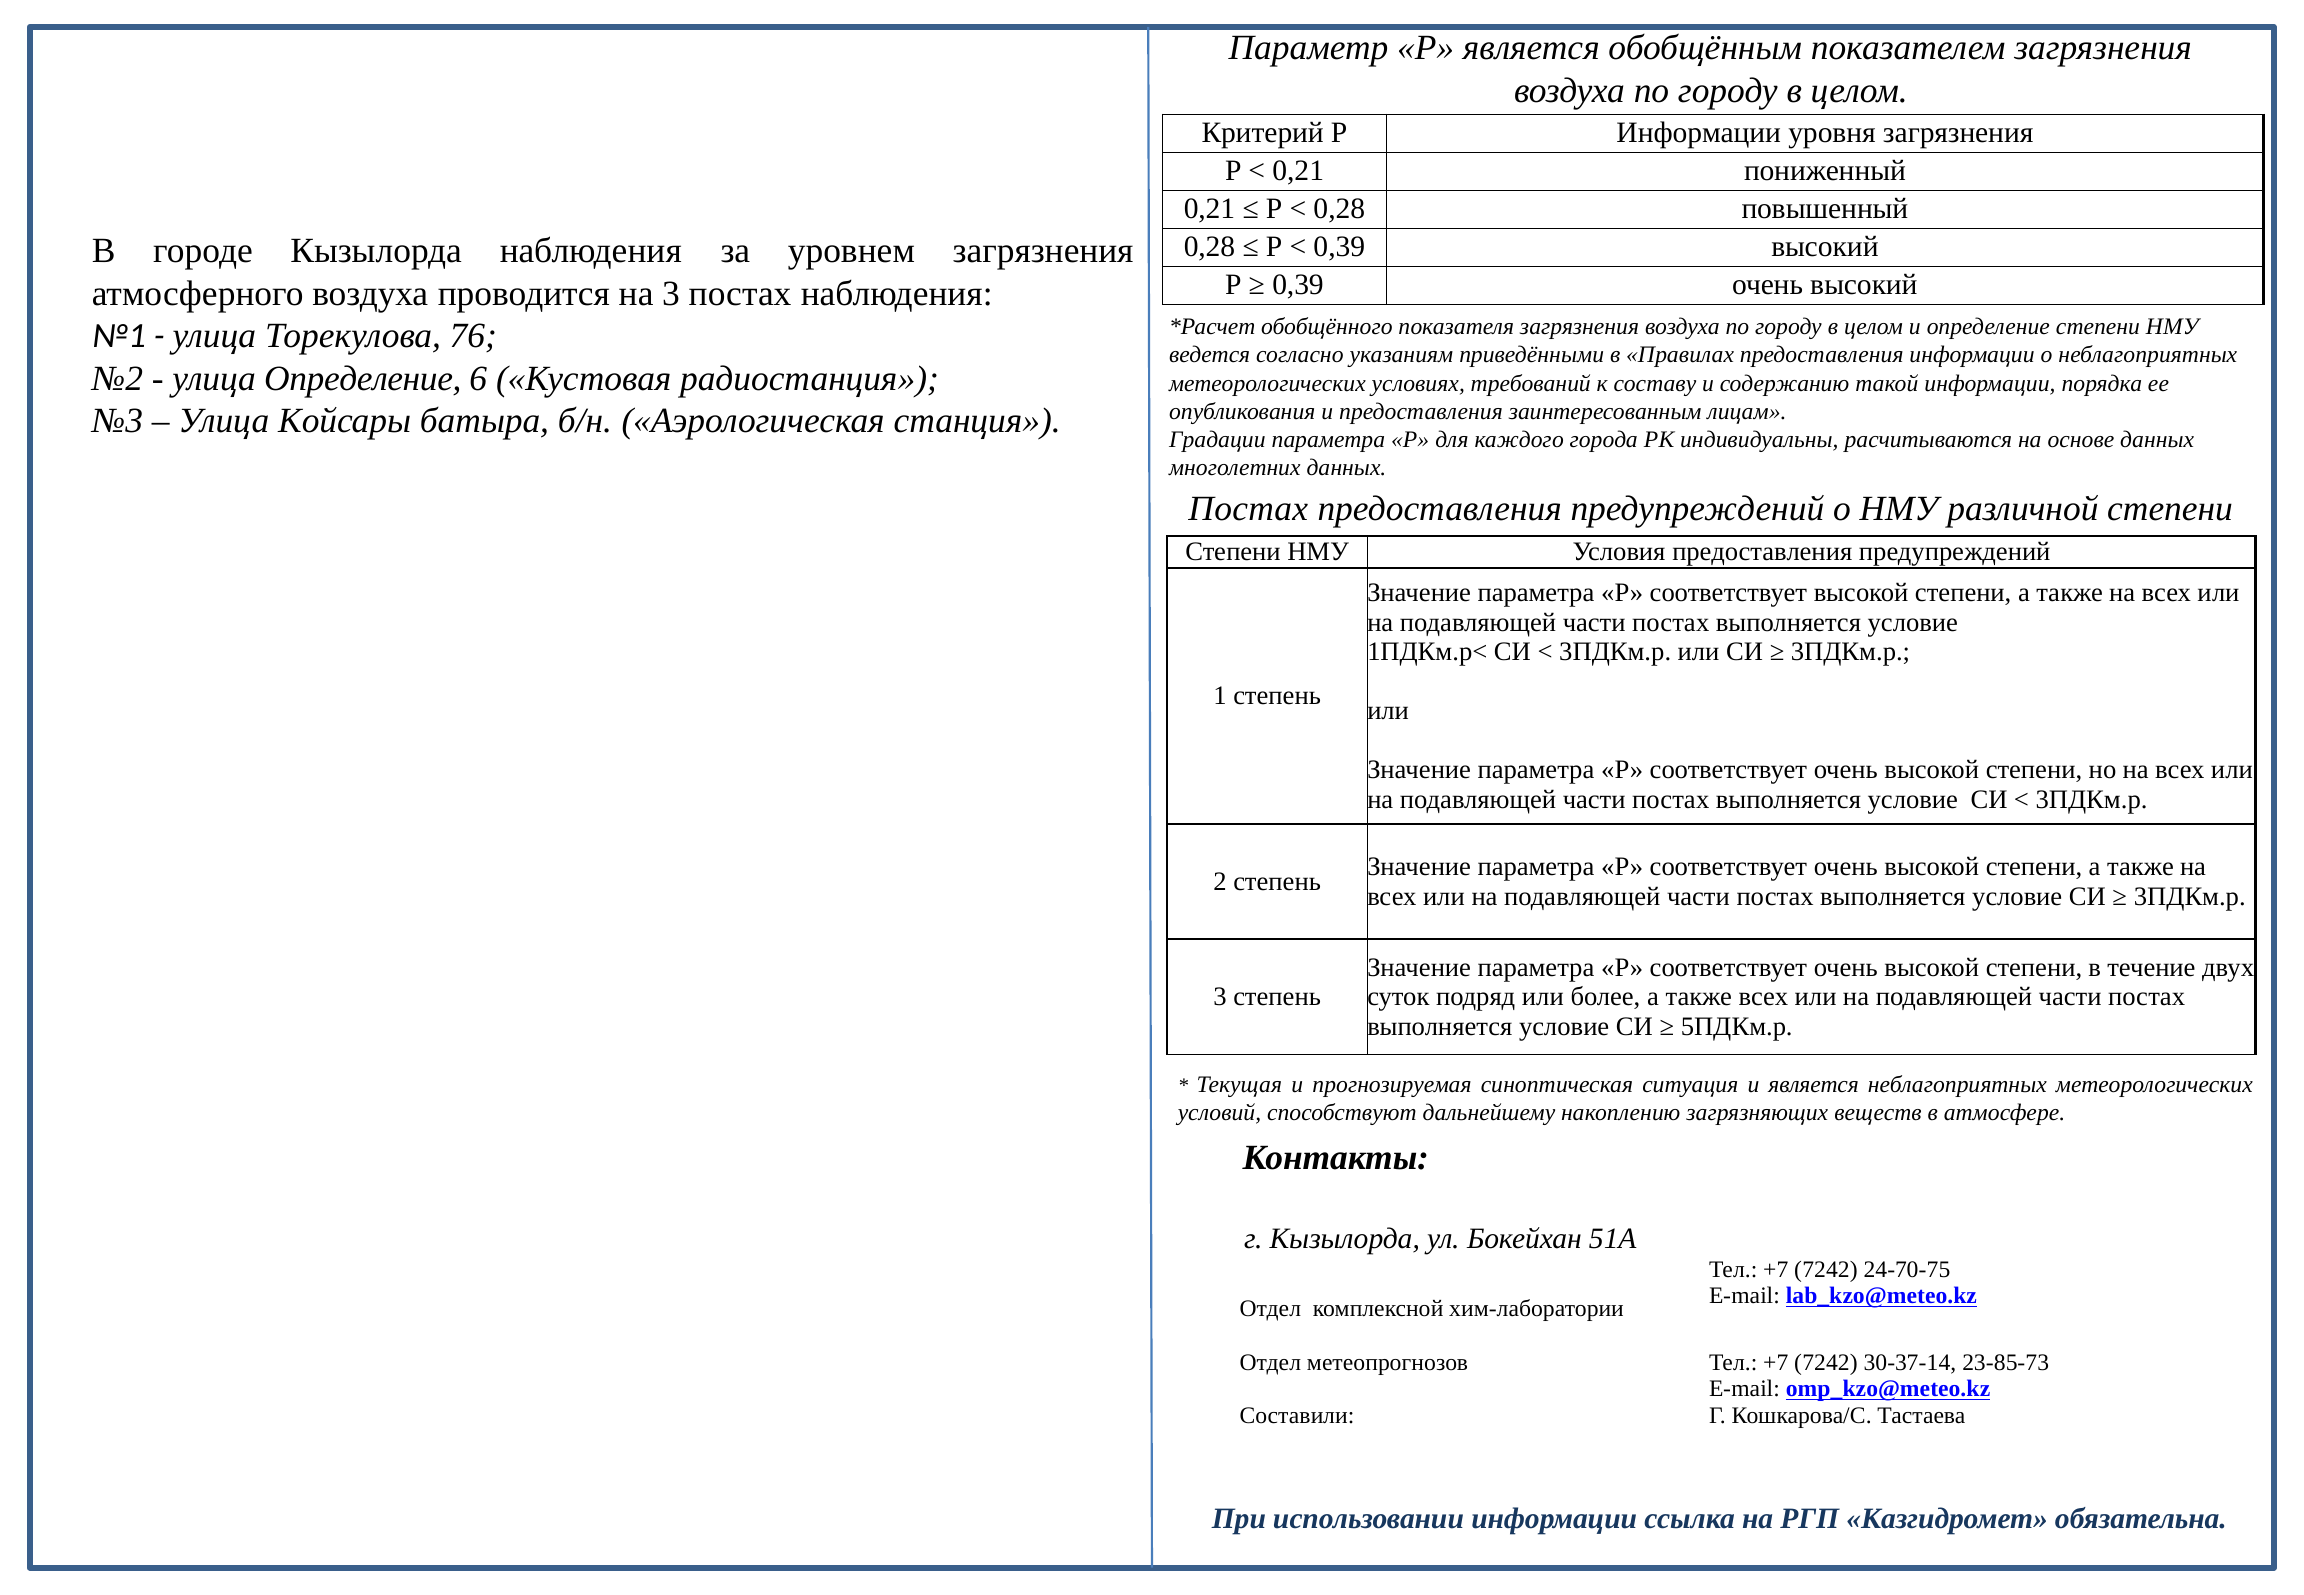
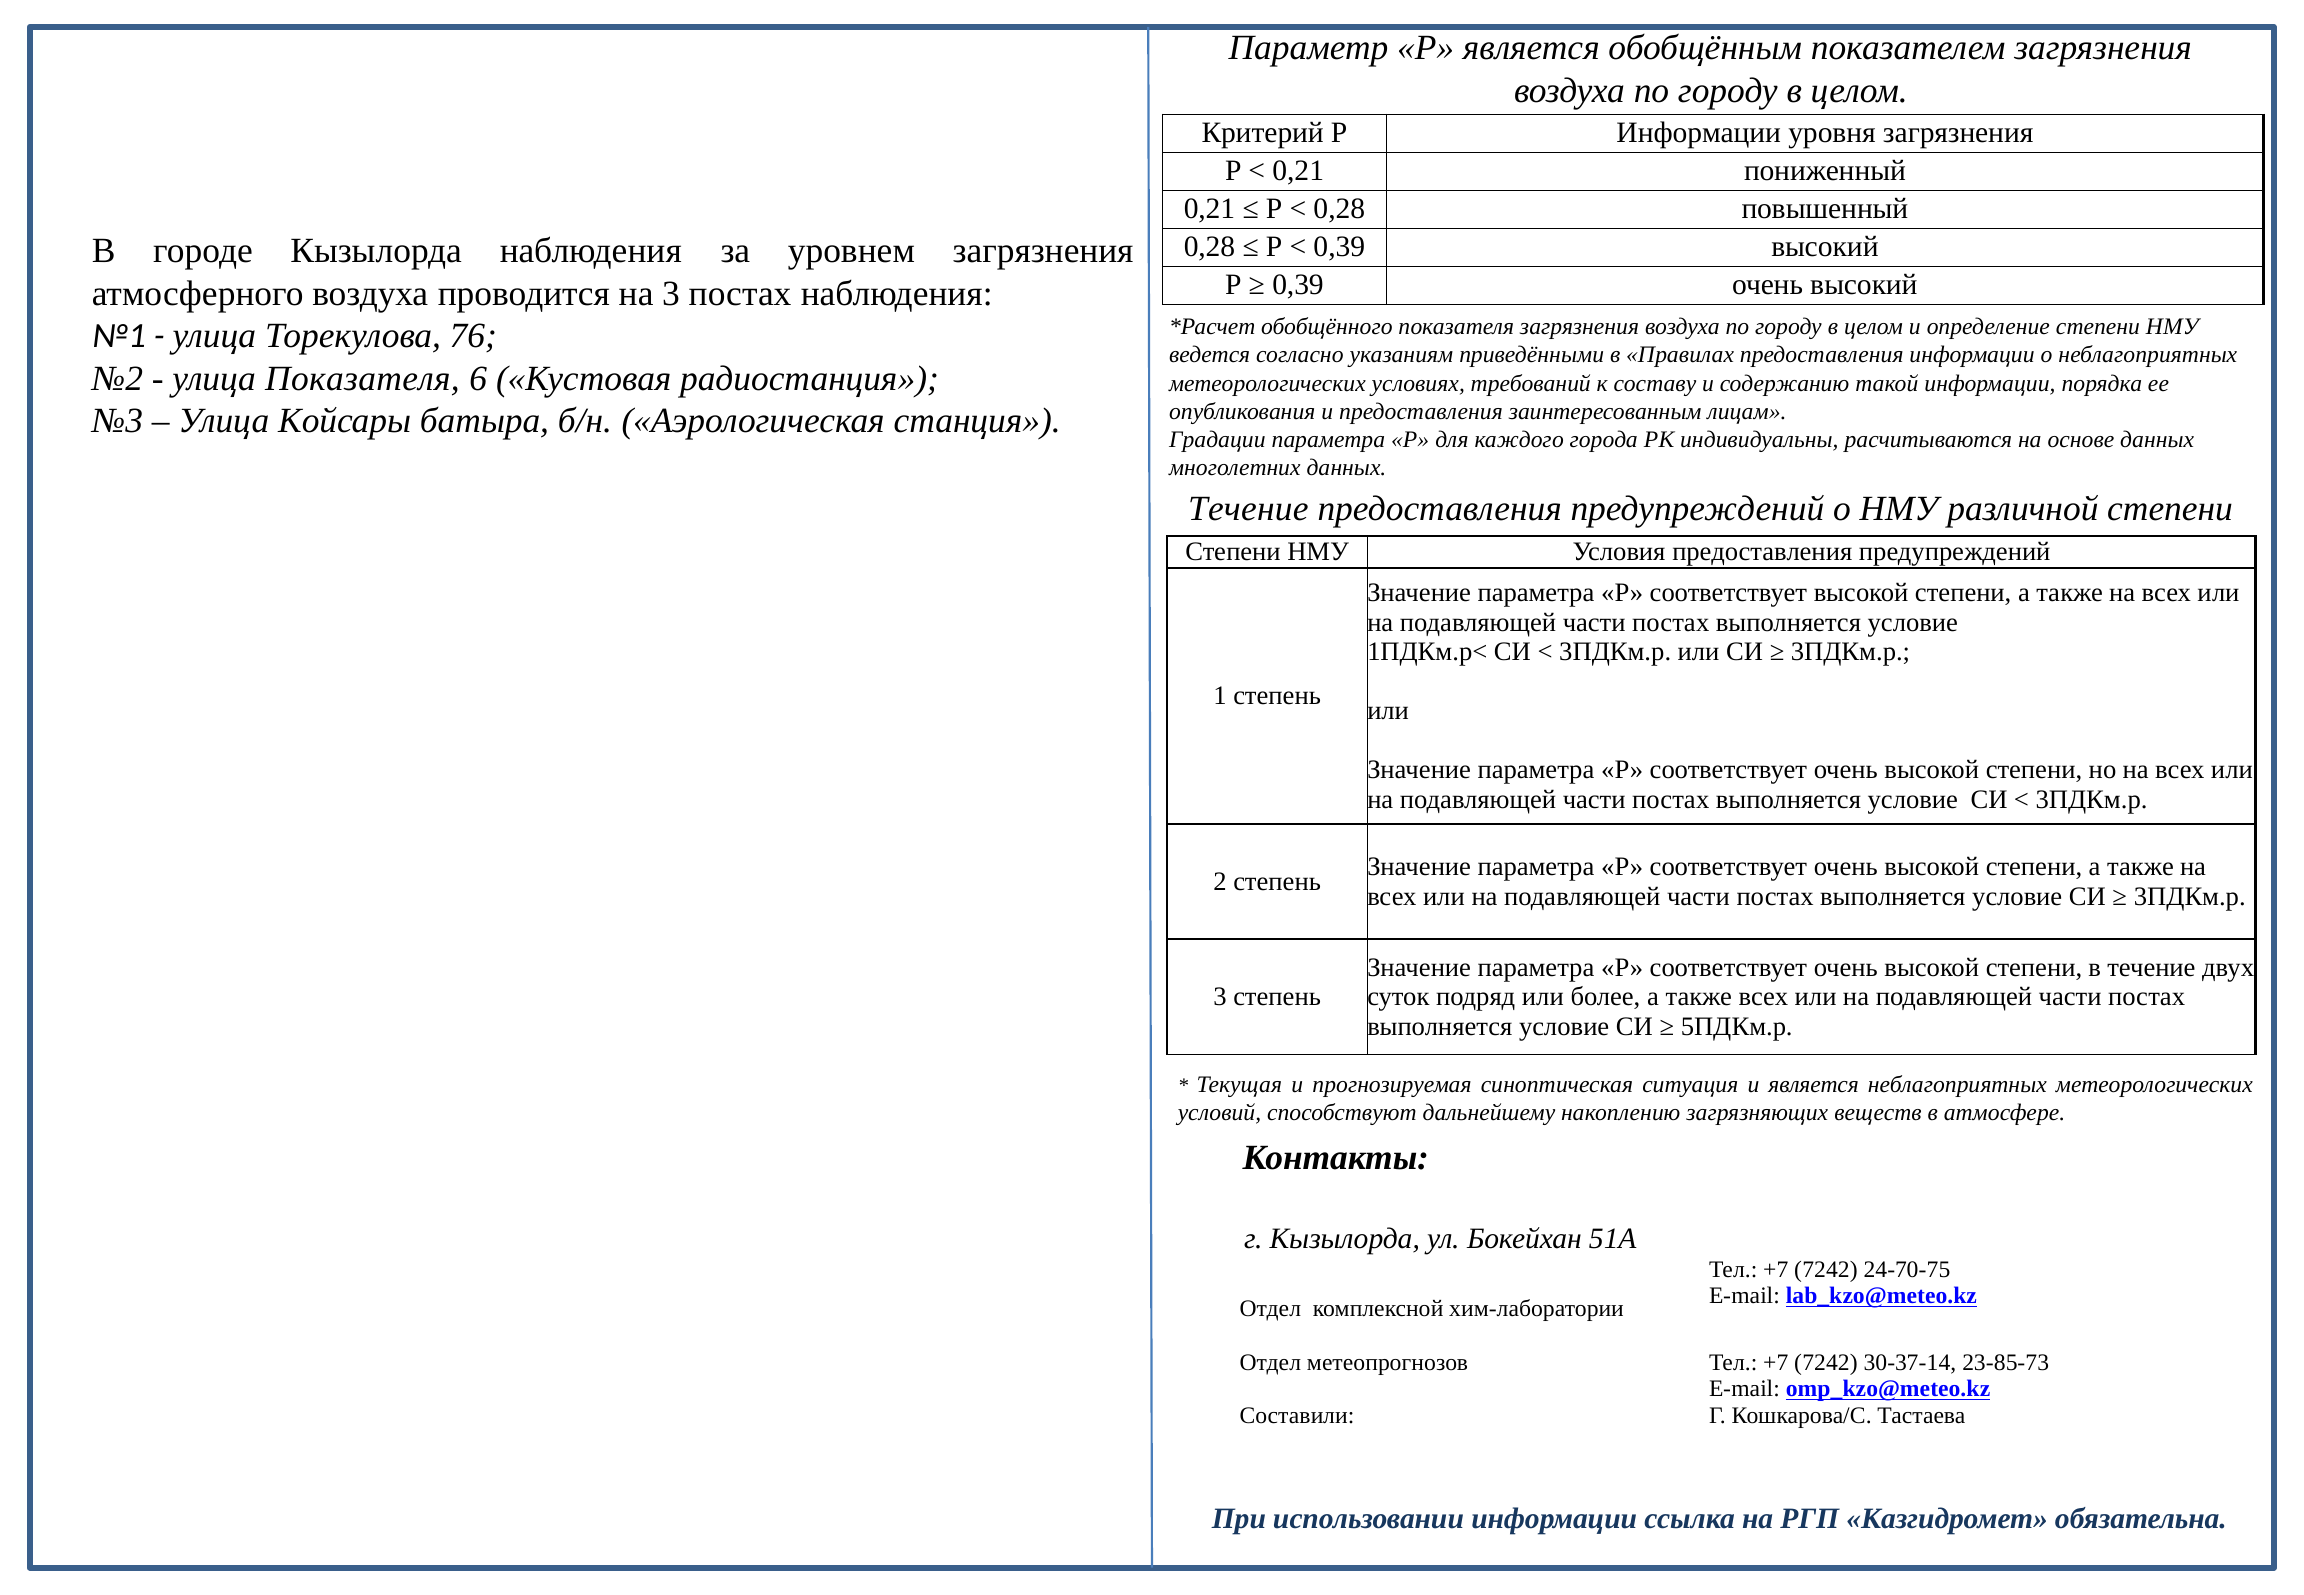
улица Определение: Определение -> Показателя (362, 379)
Постах: Постах -> Течение (1248, 509)
